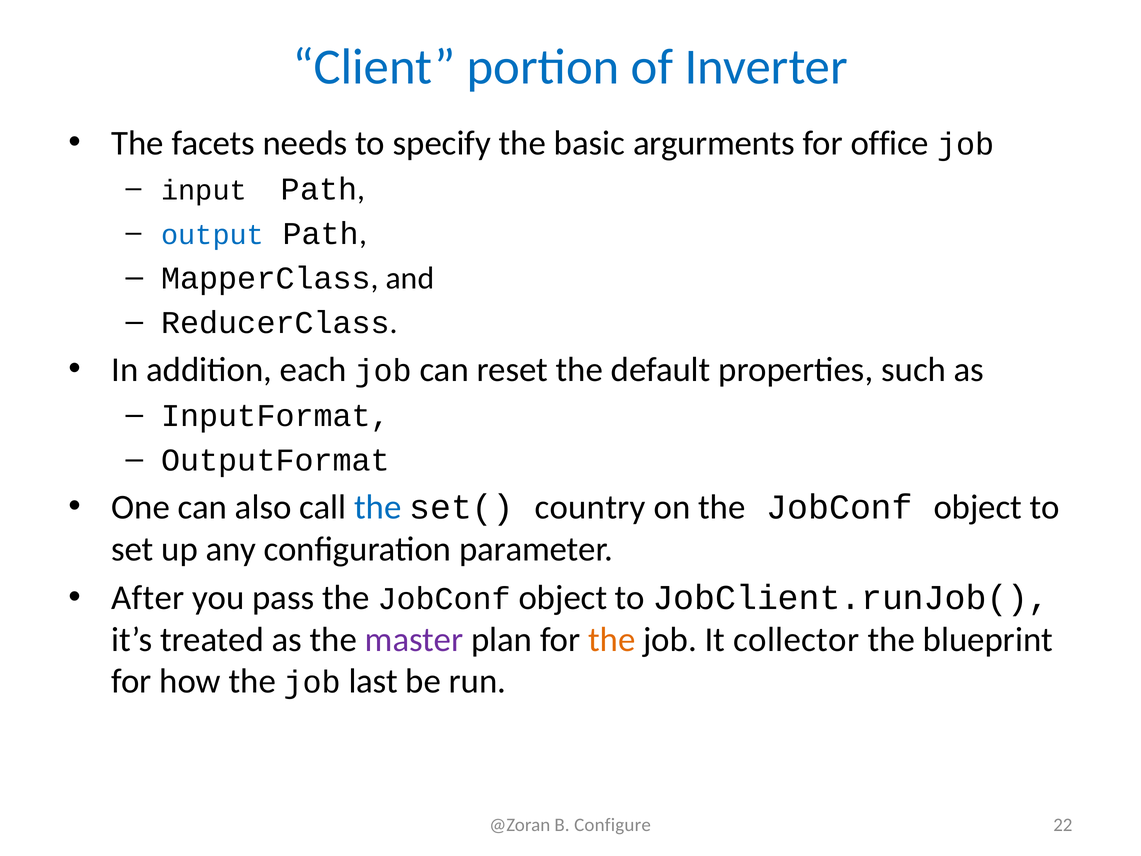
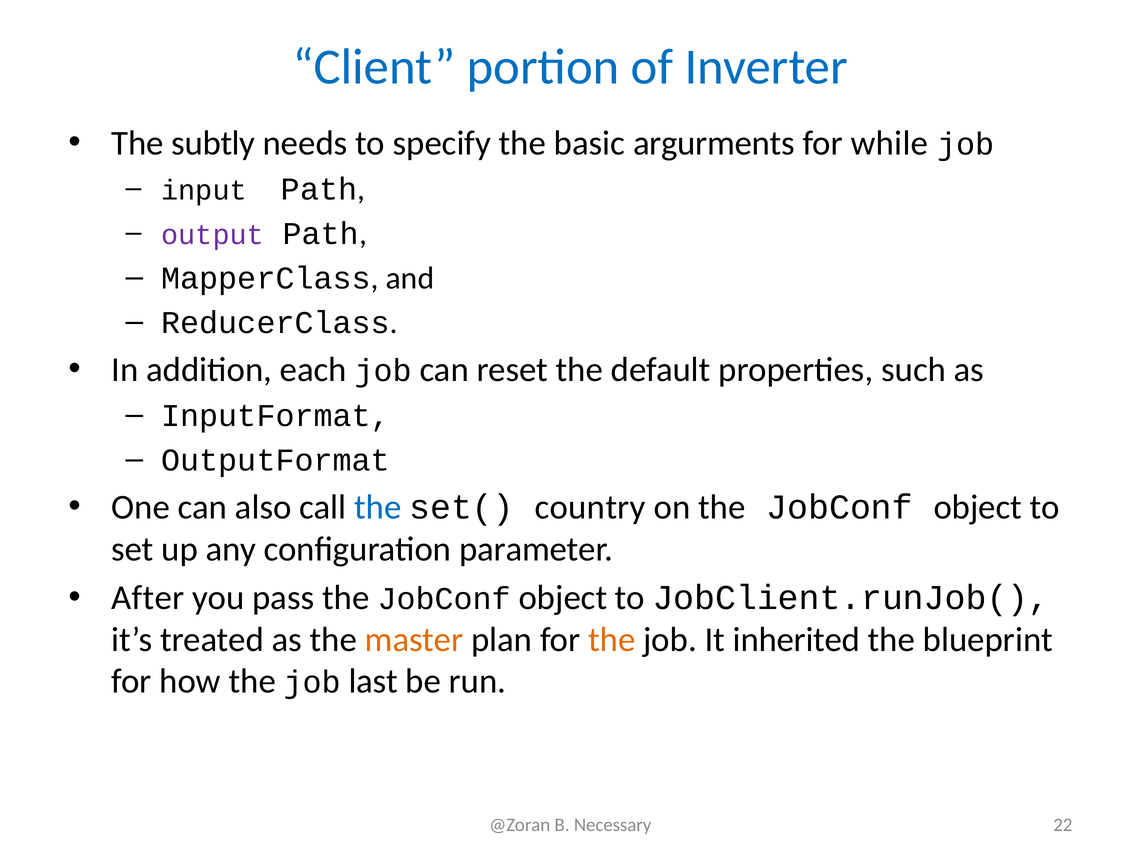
facets: facets -> subtly (213, 143)
office: office -> while (889, 143)
output colour: blue -> purple (213, 235)
master colour: purple -> orange (414, 639)
collector: collector -> inherited (797, 639)
Configure: Configure -> Necessary (613, 825)
